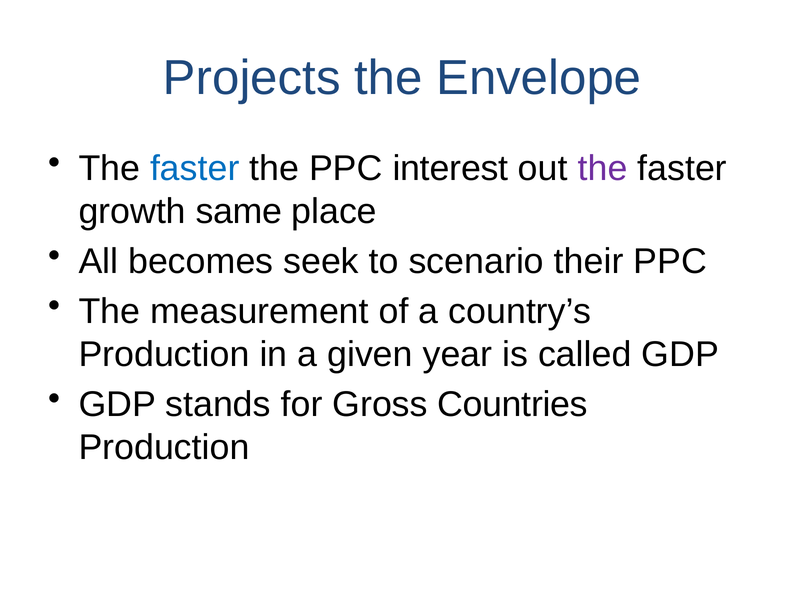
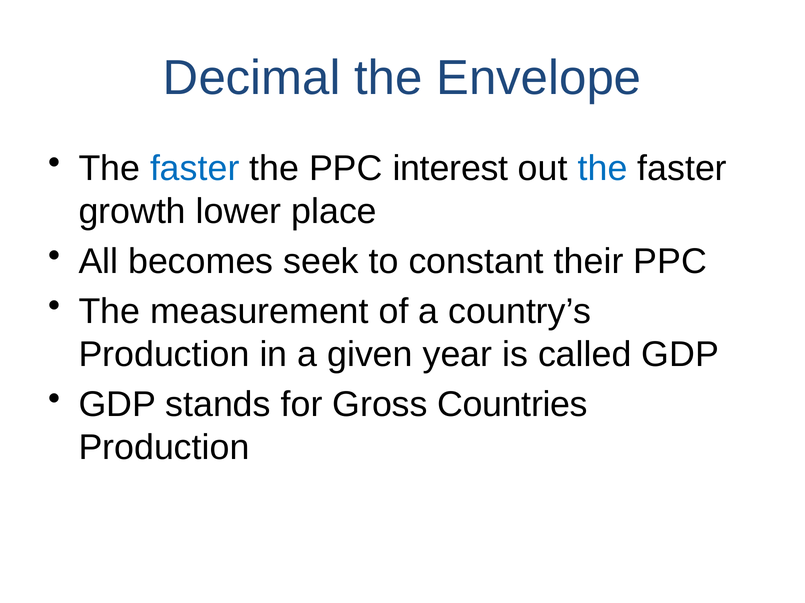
Projects: Projects -> Decimal (252, 78)
the colour: purple -> blue (603, 169)
same: same -> lower (239, 212)
scenario: scenario -> constant (476, 262)
